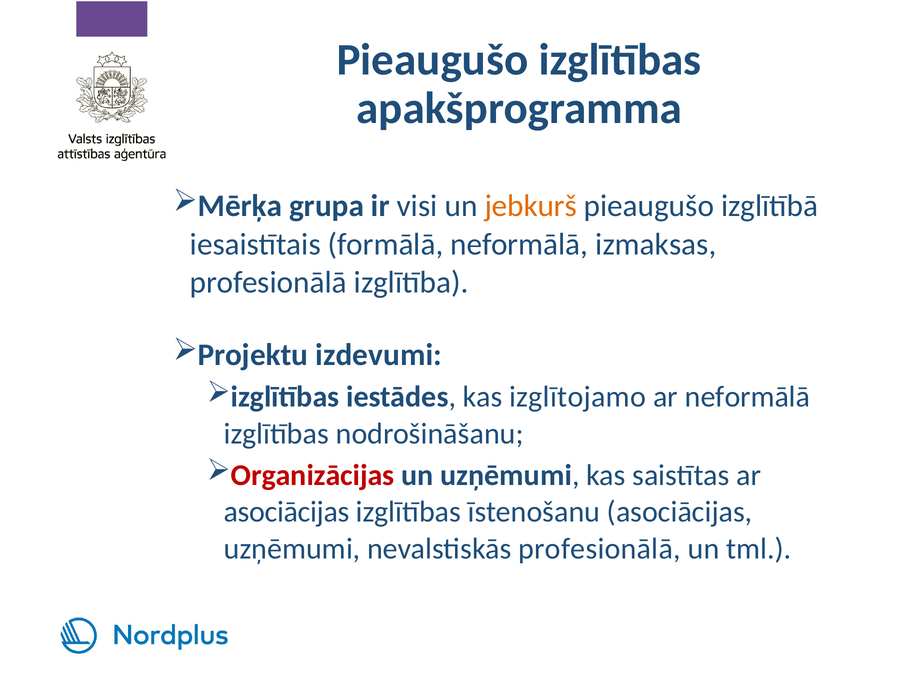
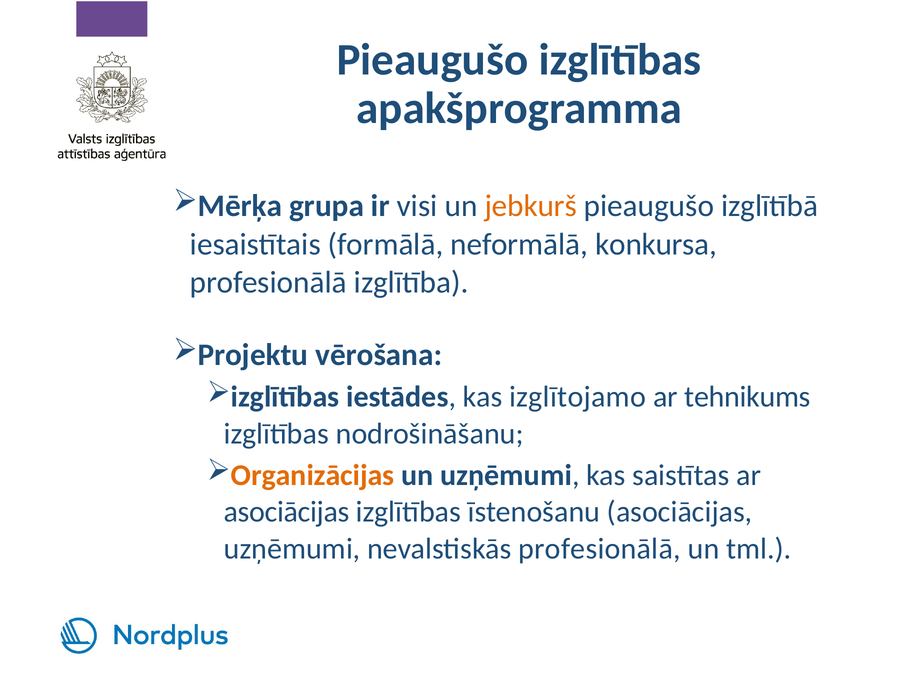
izmaksas: izmaksas -> konkursa (656, 245)
izdevumi: izdevumi -> vērošana (379, 355)
ar neformālā: neformālā -> tehnikums (748, 397)
Organizācijas colour: red -> orange (313, 476)
